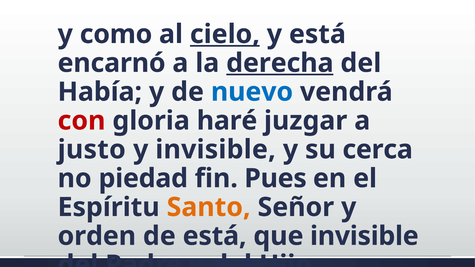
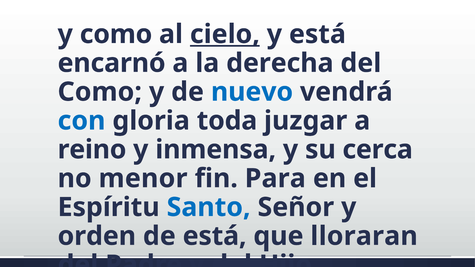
derecha underline: present -> none (280, 63)
Había: Había -> Como (100, 92)
con colour: red -> blue (82, 121)
haré: haré -> toda (227, 121)
justo: justo -> reino (92, 150)
y invisible: invisible -> inmensa (216, 150)
piedad: piedad -> menor (143, 179)
Pues: Pues -> Para (275, 179)
Santo colour: orange -> blue (209, 207)
que invisible: invisible -> lloraran (364, 236)
